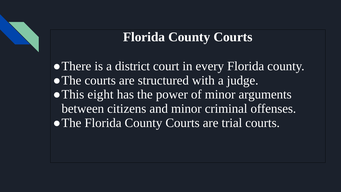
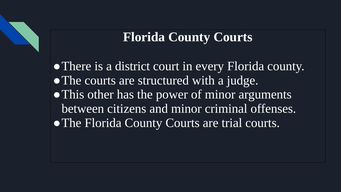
eight: eight -> other (101, 94)
